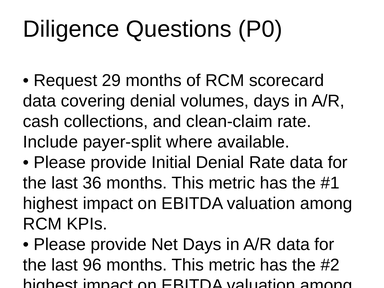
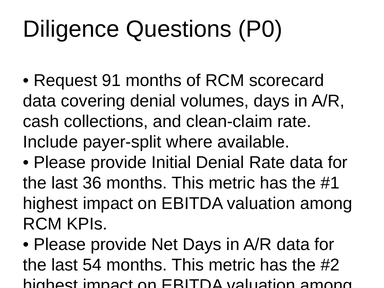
29: 29 -> 91 (111, 81)
96: 96 -> 54 (92, 265)
